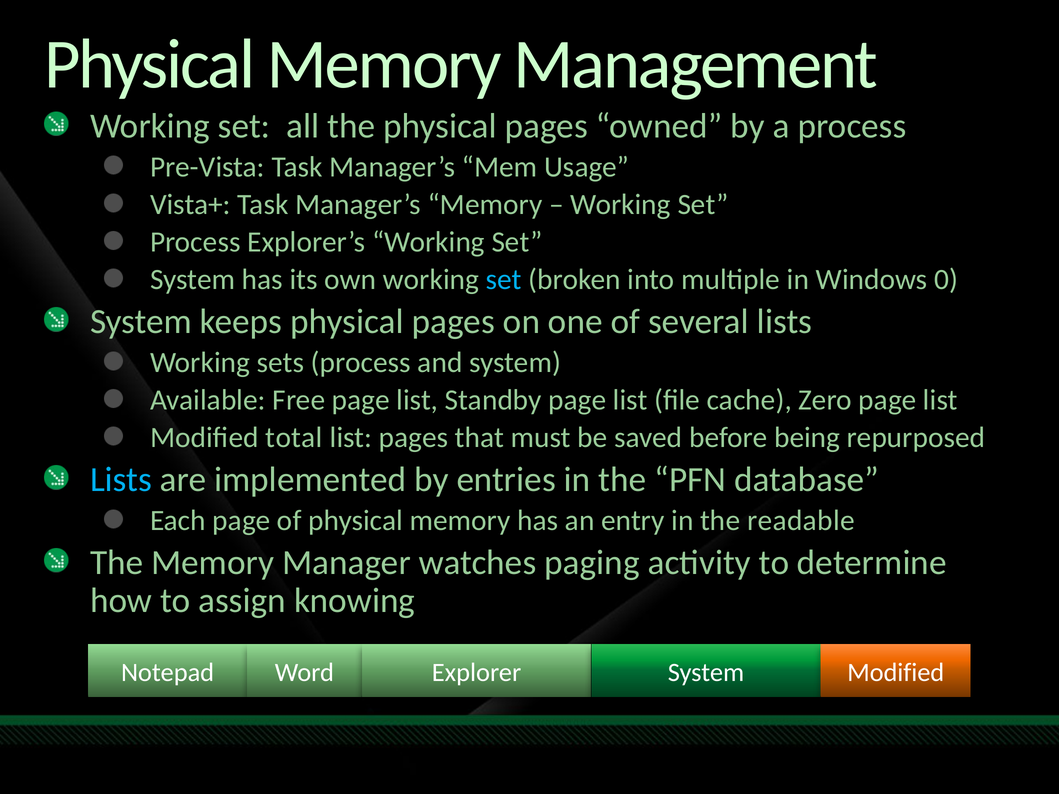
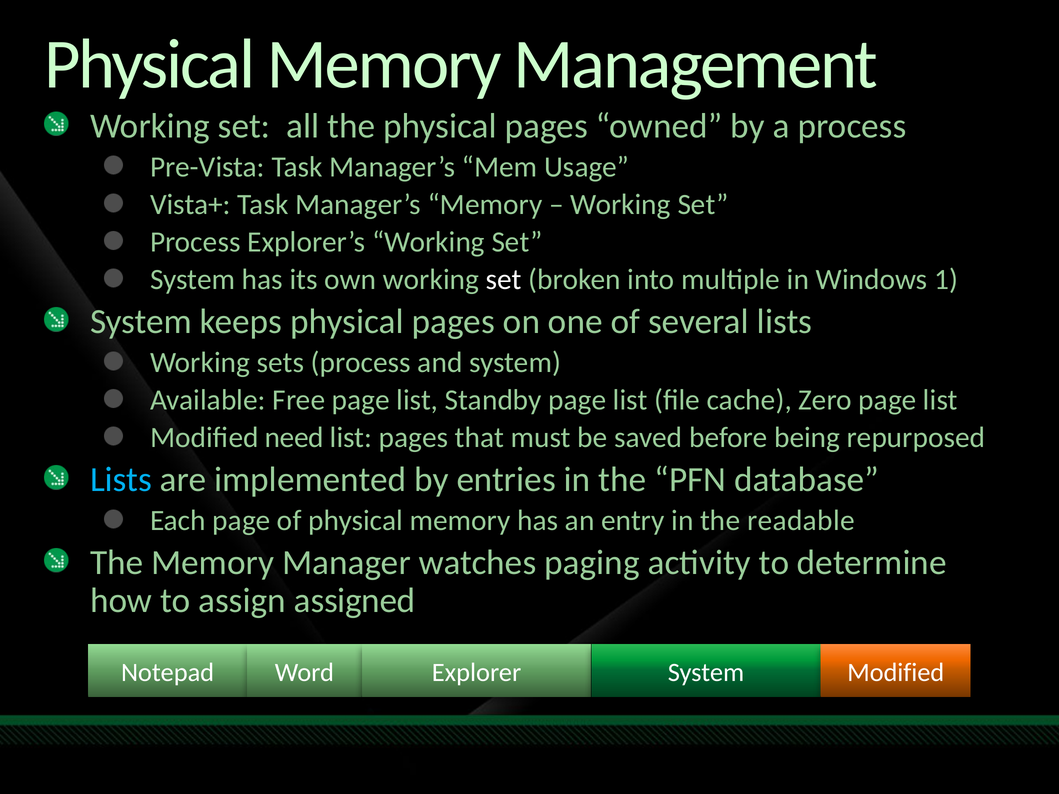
set colour: light blue -> white (504, 280)
0: 0 -> 1 (946, 280)
total: total -> need (294, 438)
knowing: knowing -> assigned (355, 601)
